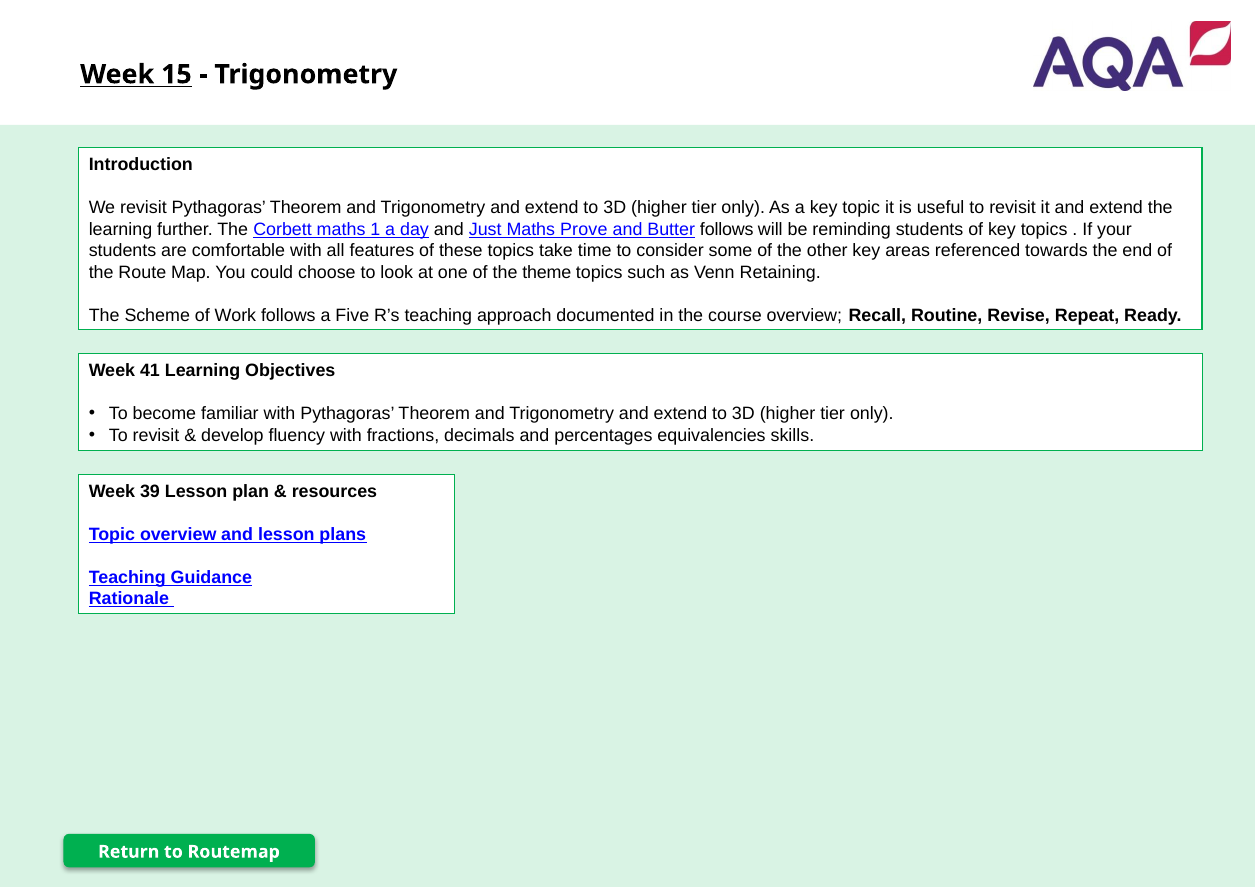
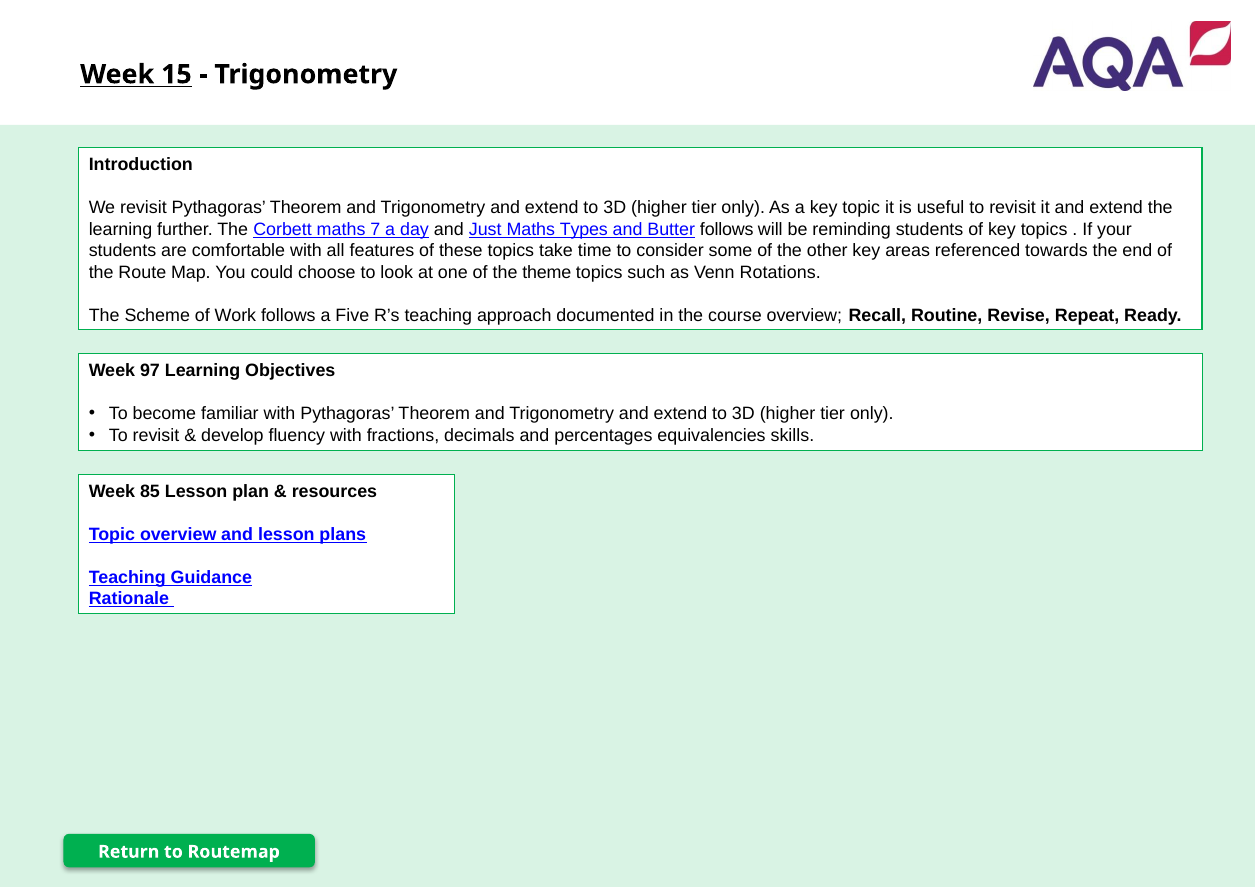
1: 1 -> 7 (375, 230)
Prove: Prove -> Types (584, 230)
Retaining: Retaining -> Rotations (780, 272)
41: 41 -> 97 (150, 371)
39: 39 -> 85 (150, 492)
